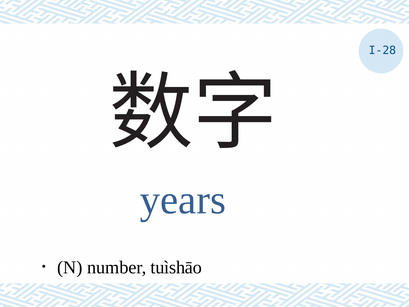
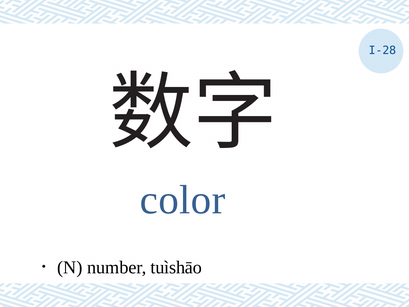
years: years -> color (183, 200)
